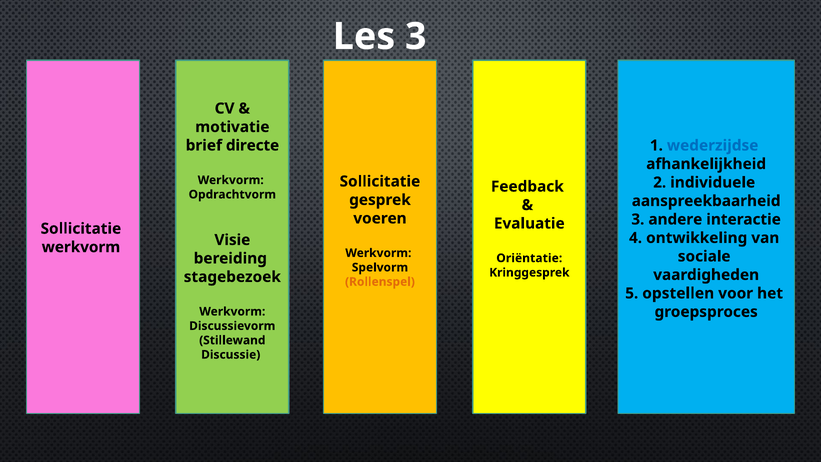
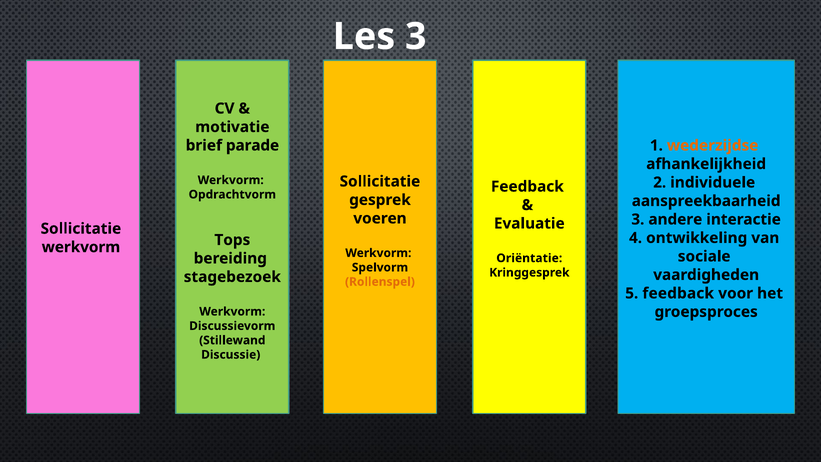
directe: directe -> parade (253, 145)
wederzijdse colour: blue -> orange (713, 145)
Visie: Visie -> Tops (232, 240)
5 opstellen: opstellen -> feedback (678, 293)
